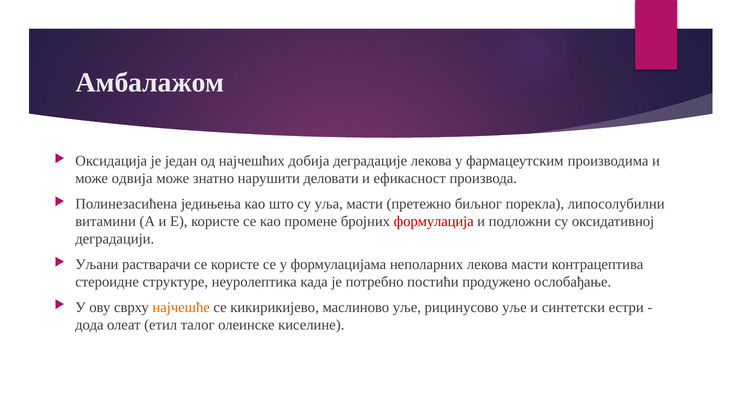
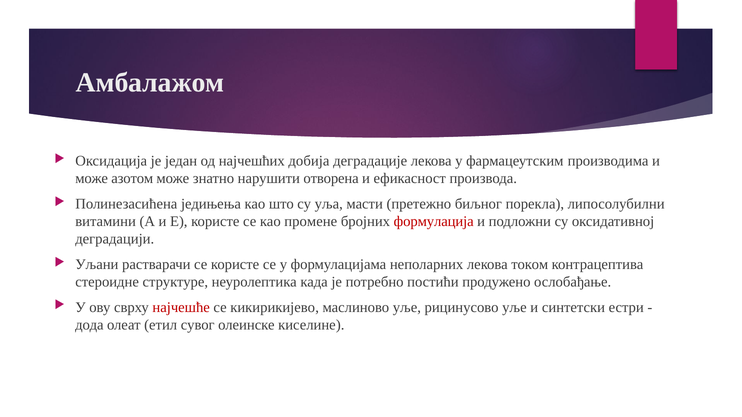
одвија: одвија -> азотoм (132, 179)
деловати: деловати -> отворена (331, 179)
лекова масти: масти -> током (530, 265)
најчешће colour: orange -> red (181, 308)
талог: талог -> сувог (198, 325)
